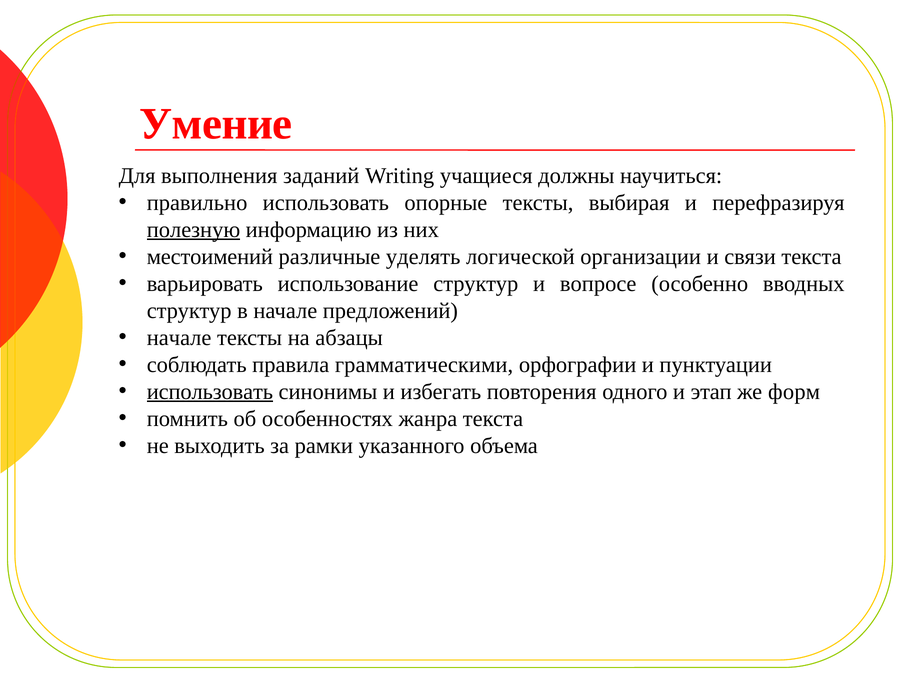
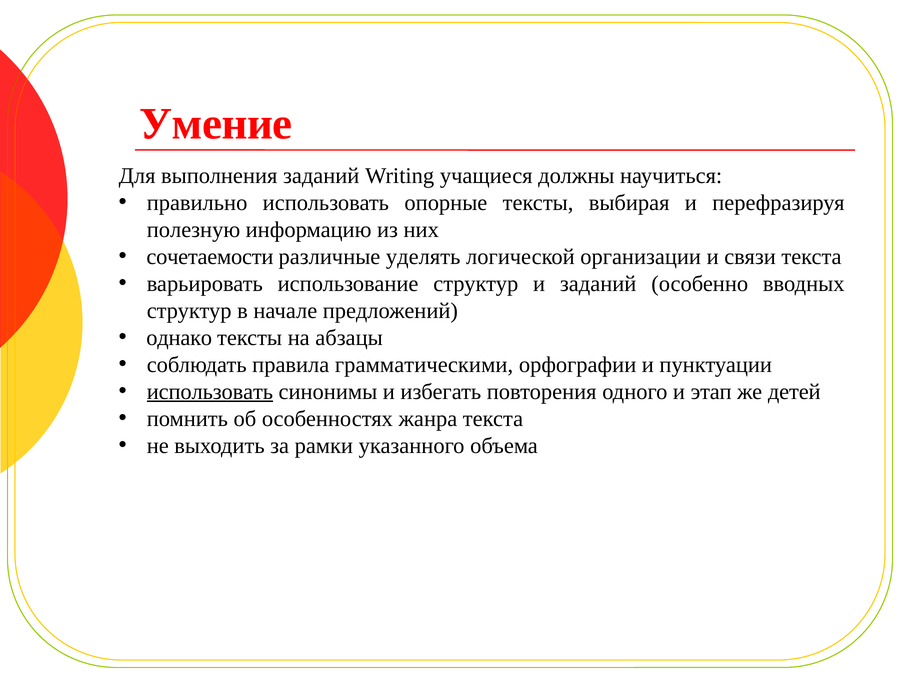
полезную underline: present -> none (193, 230)
местоимений: местоимений -> сочетаемости (210, 257)
и вопросе: вопросе -> заданий (598, 284)
начале: начале -> однако (179, 338)
форм: форм -> детей (794, 392)
